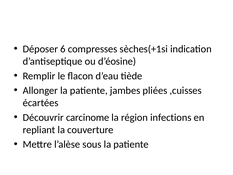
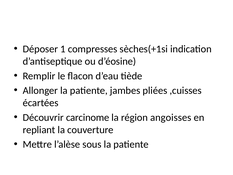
6: 6 -> 1 (63, 49)
infections: infections -> angoisses (171, 117)
